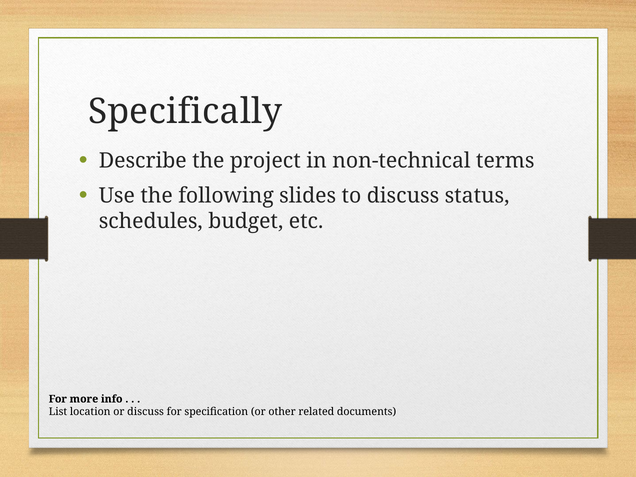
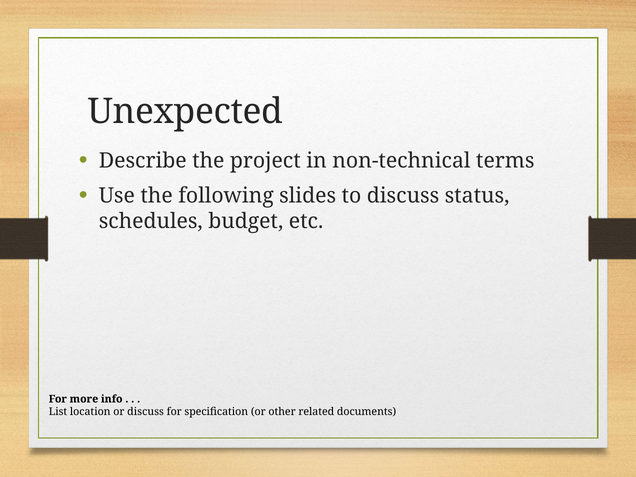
Specifically: Specifically -> Unexpected (185, 111)
